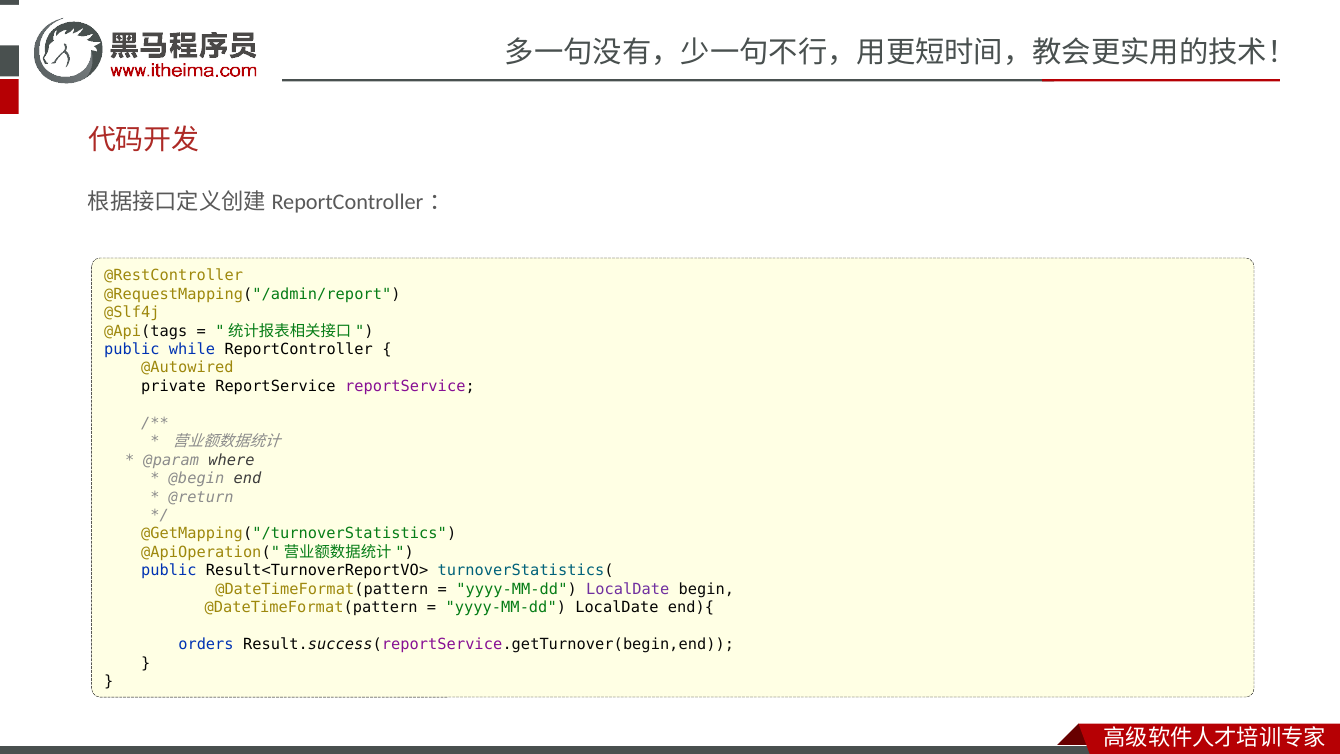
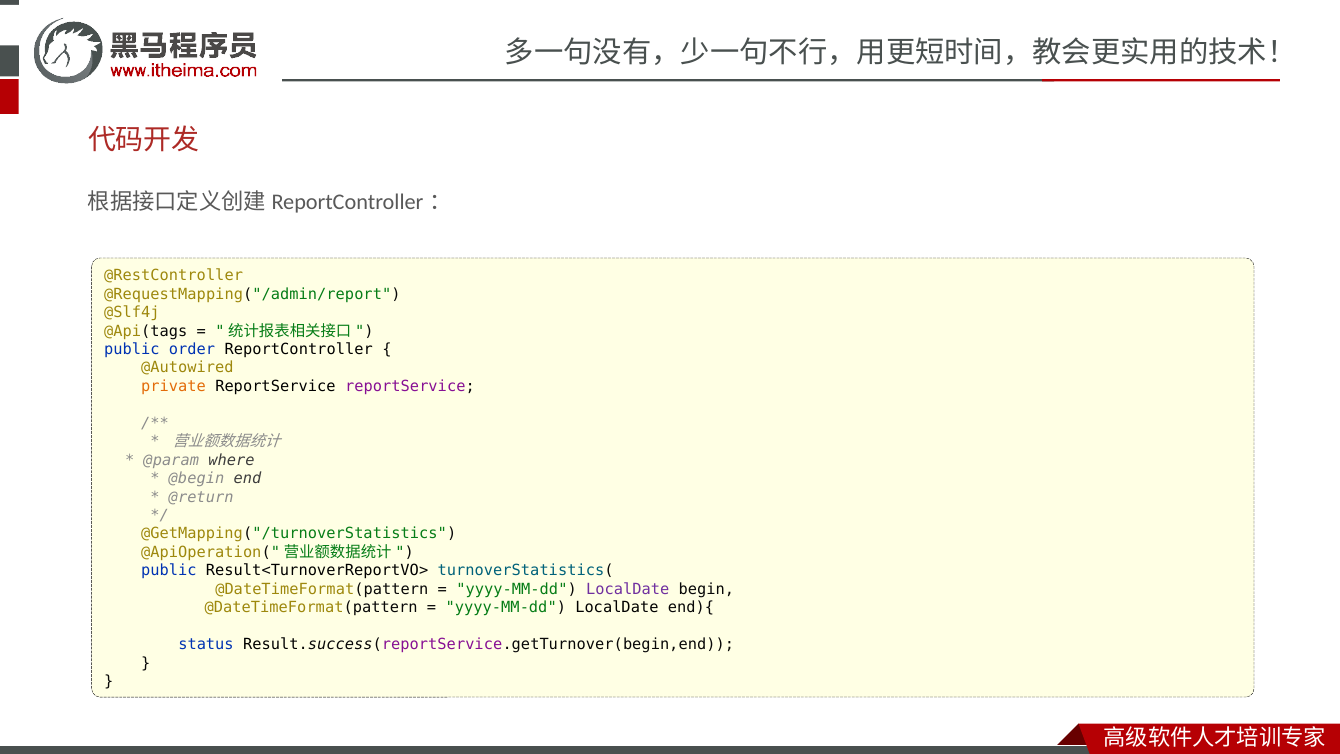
while: while -> order (192, 349)
private colour: black -> orange (174, 386)
orders: orders -> status (206, 644)
